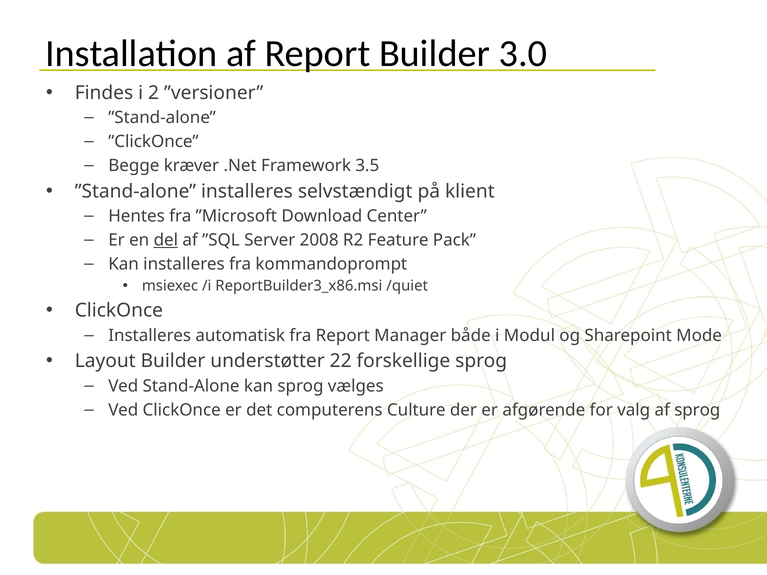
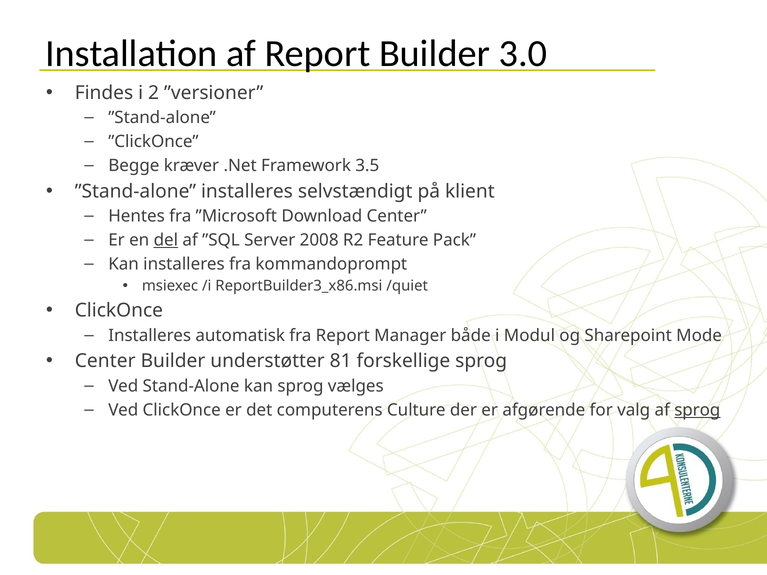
Layout: Layout -> Center (105, 361)
22: 22 -> 81 (341, 361)
sprog underline: none -> present (697, 410)
